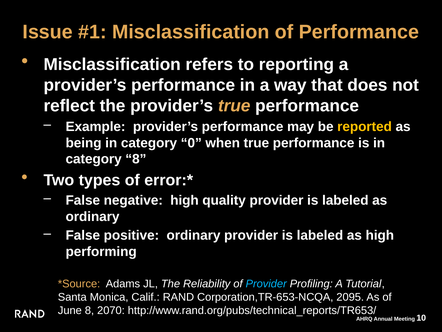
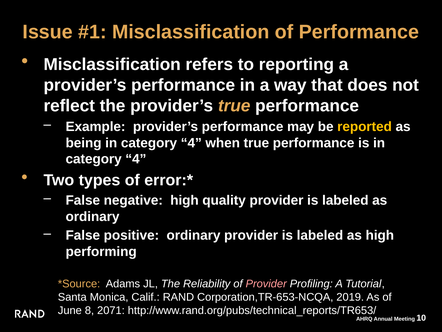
being in category 0: 0 -> 4 (191, 143)
8: 8 -> 4 (136, 159)
Provider colour: light blue -> pink (266, 284)
2095: 2095 -> 2019 (350, 297)
2070: 2070 -> 2071 (111, 310)
